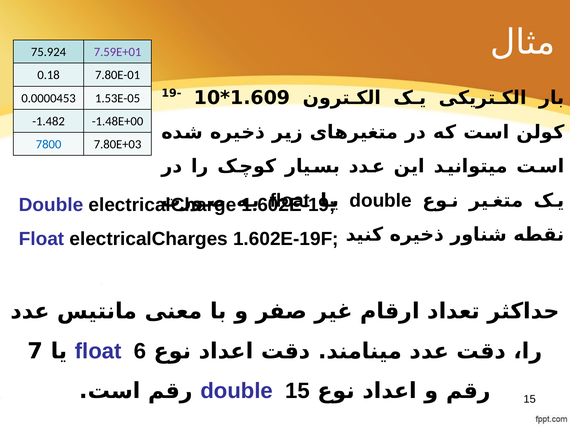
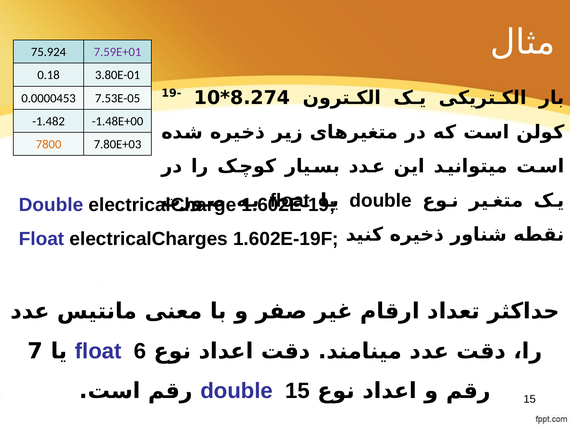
7.80E-01: 7.80E-01 -> 3.80E-01 (118, 75)
1.609: 1.609 -> 8.274 (260, 98)
1.53E-05: 1.53E-05 -> 7.53E-05 (118, 98)
7800 colour: blue -> orange (49, 145)
